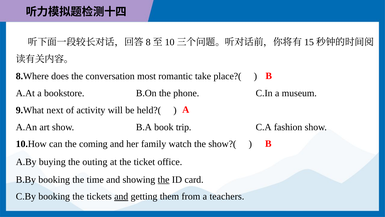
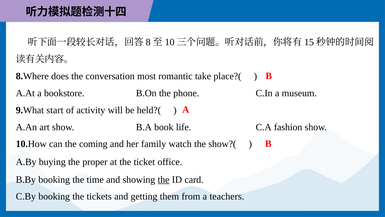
next: next -> start (55, 110)
trip: trip -> life (184, 127)
outing: outing -> proper (95, 162)
and underline: present -> none (121, 196)
